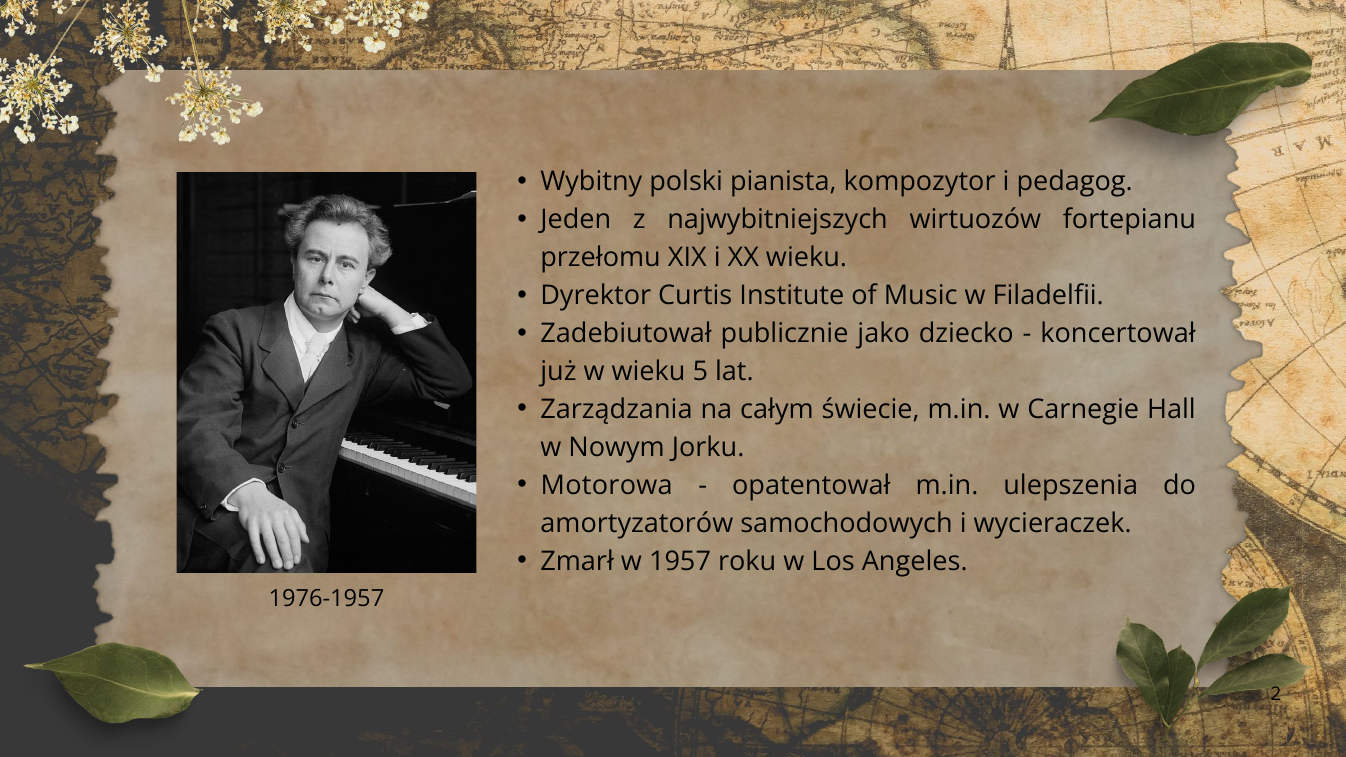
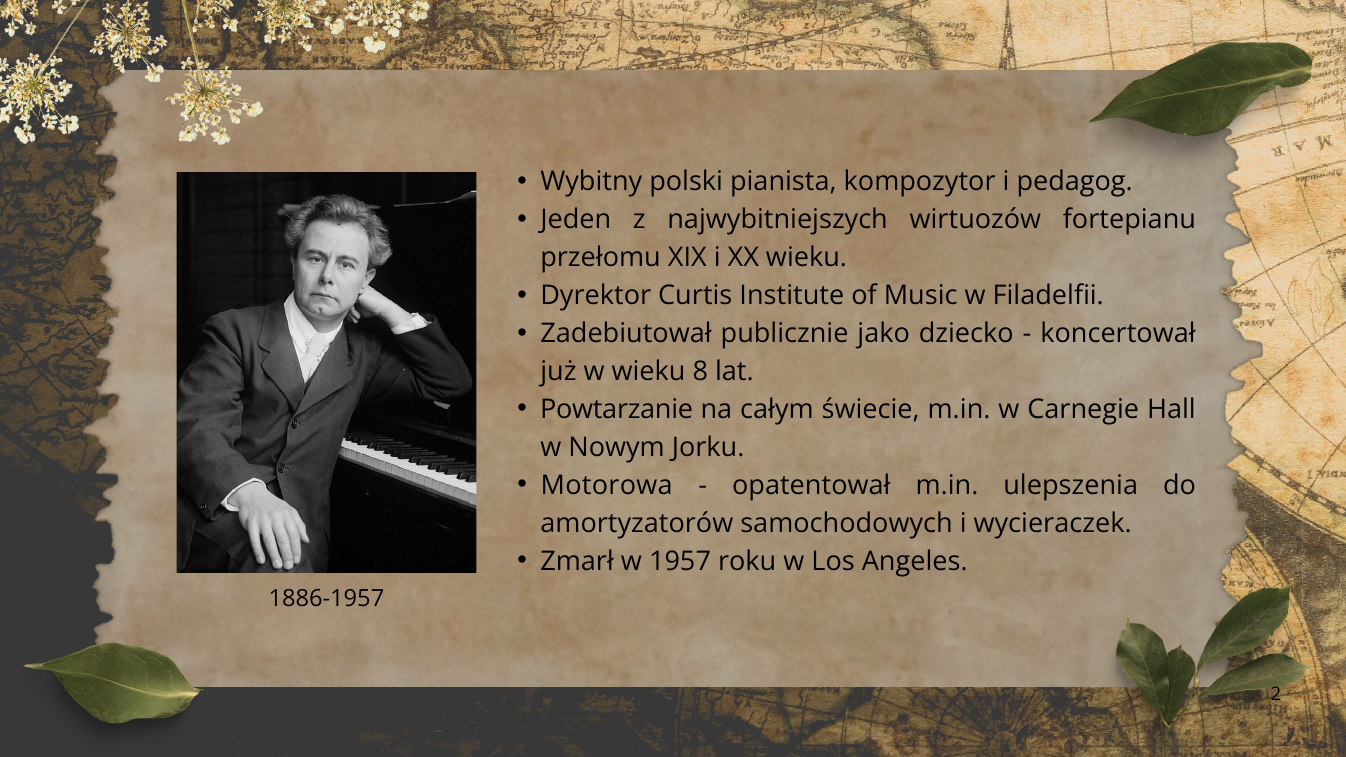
5: 5 -> 8 (700, 372)
Zarządzania: Zarządzania -> Powtarzanie (617, 409)
1976-1957: 1976-1957 -> 1886-1957 (326, 599)
